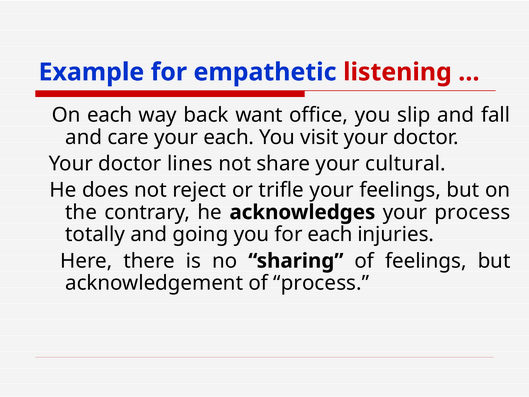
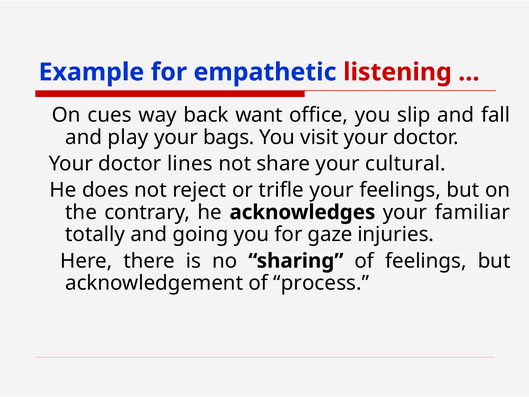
On each: each -> cues (110, 115)
care: care -> play (128, 137)
your each: each -> bags (229, 137)
your process: process -> familiar (472, 212)
for each: each -> gaze (330, 234)
